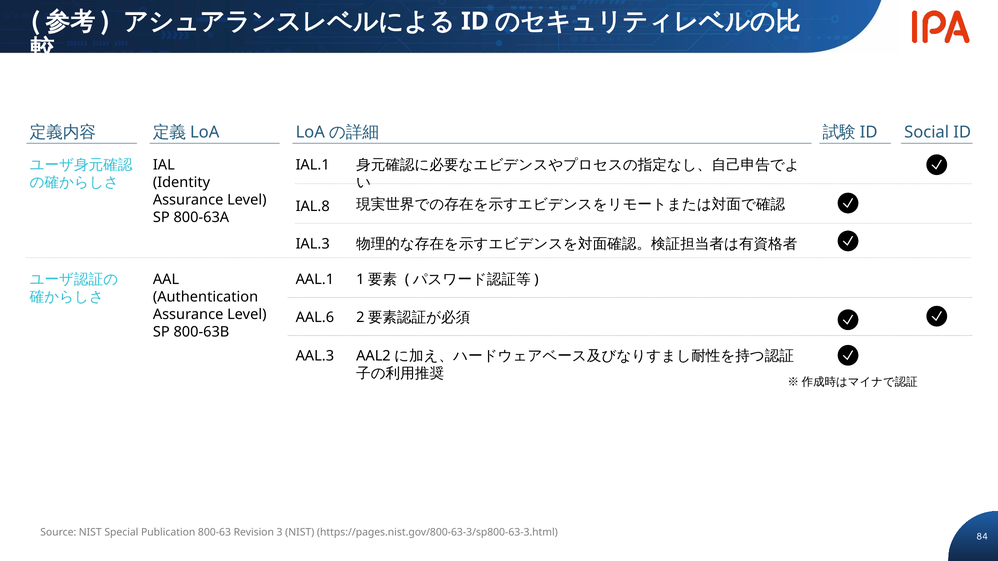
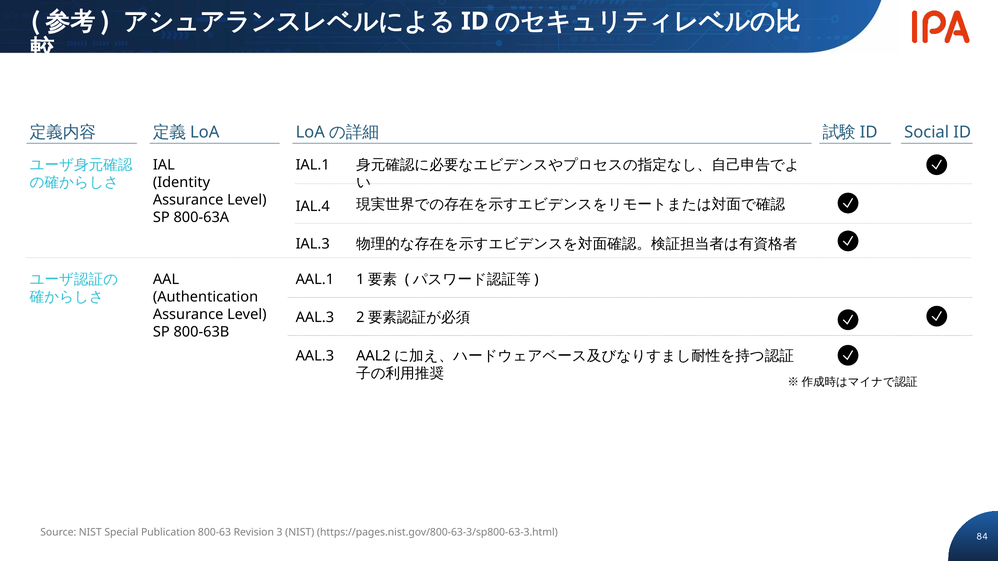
IAL.8: IAL.8 -> IAL.4 (313, 206)
AAL.6: AAL.6 -> AAL.3 (315, 318)
